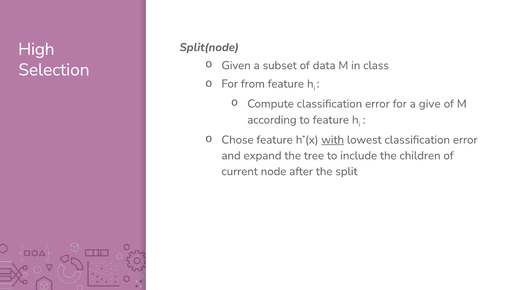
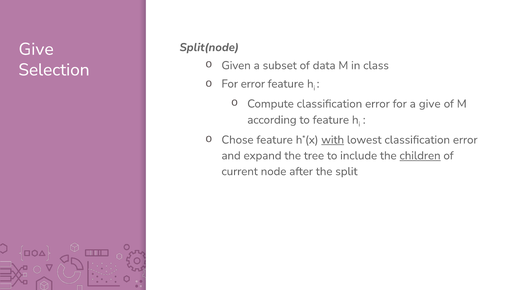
High: High -> Give (36, 49)
For from: from -> error (253, 84)
children underline: none -> present (420, 156)
